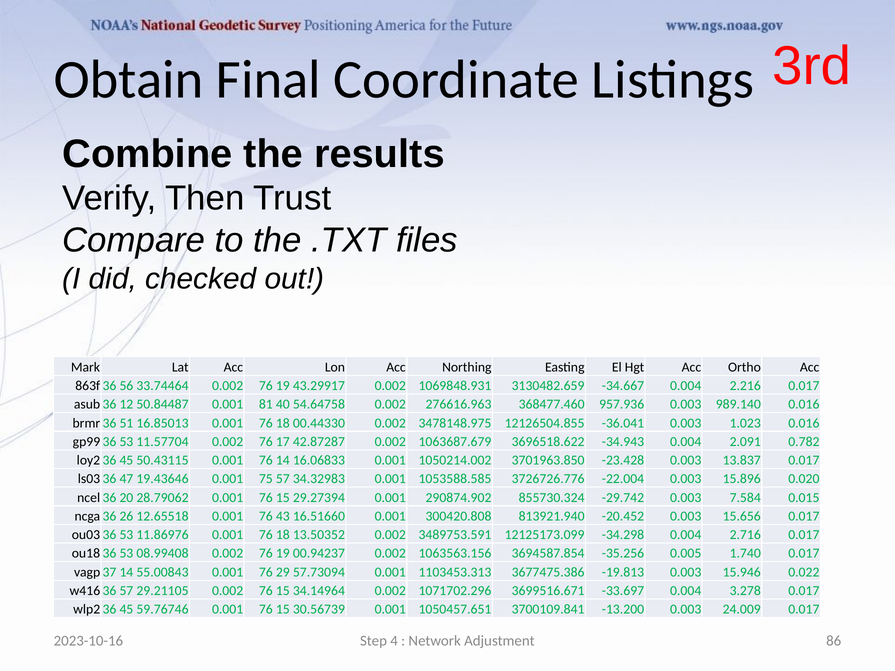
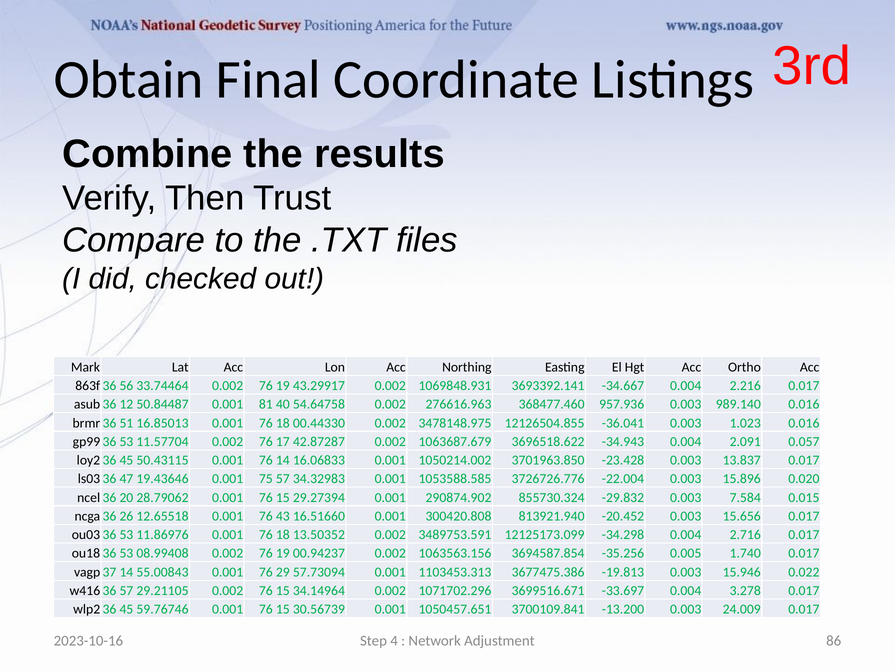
3130482.659: 3130482.659 -> 3693392.141 (548, 386)
0.782: 0.782 -> 0.057 (804, 442)
-29.742: -29.742 -> -29.832 (623, 498)
